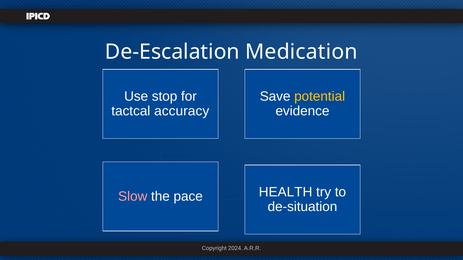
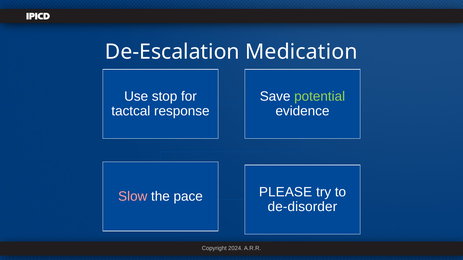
potential colour: yellow -> light green (320, 97)
accuracy: accuracy -> response (182, 111)
HEALTH: HEALTH -> PLEASE (286, 192)
de-situation: de-situation -> de-disorder (302, 207)
